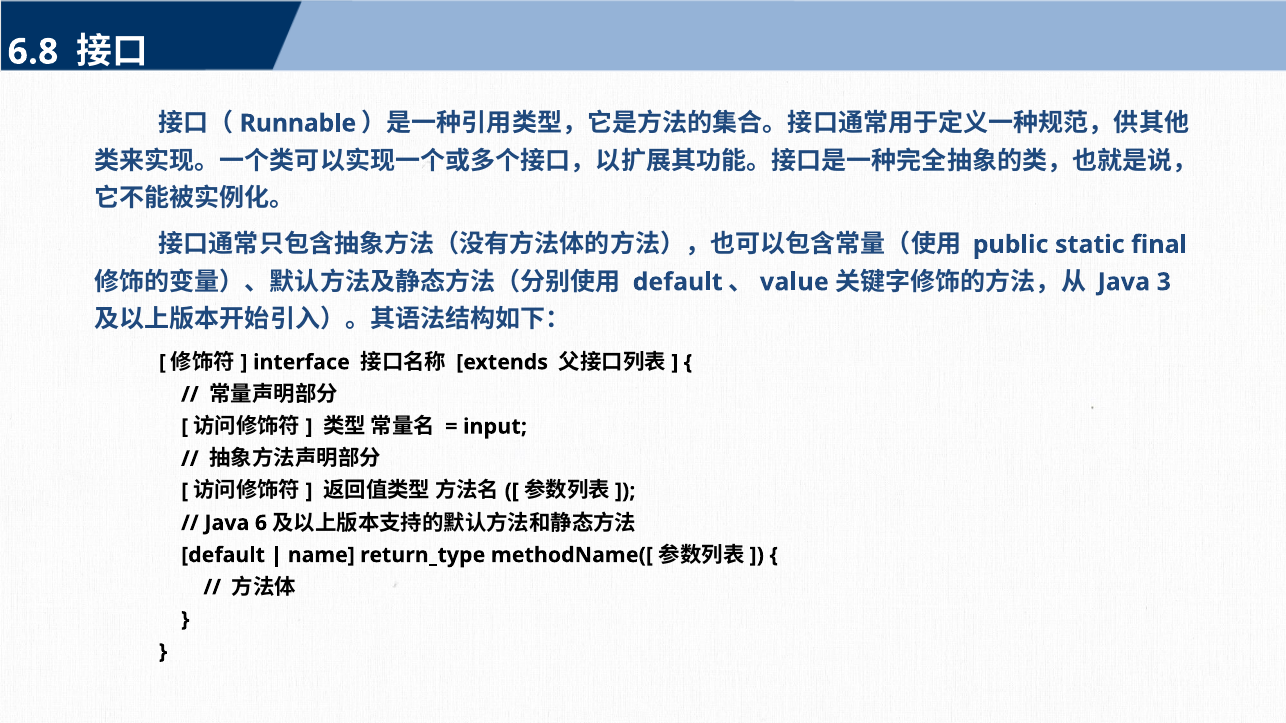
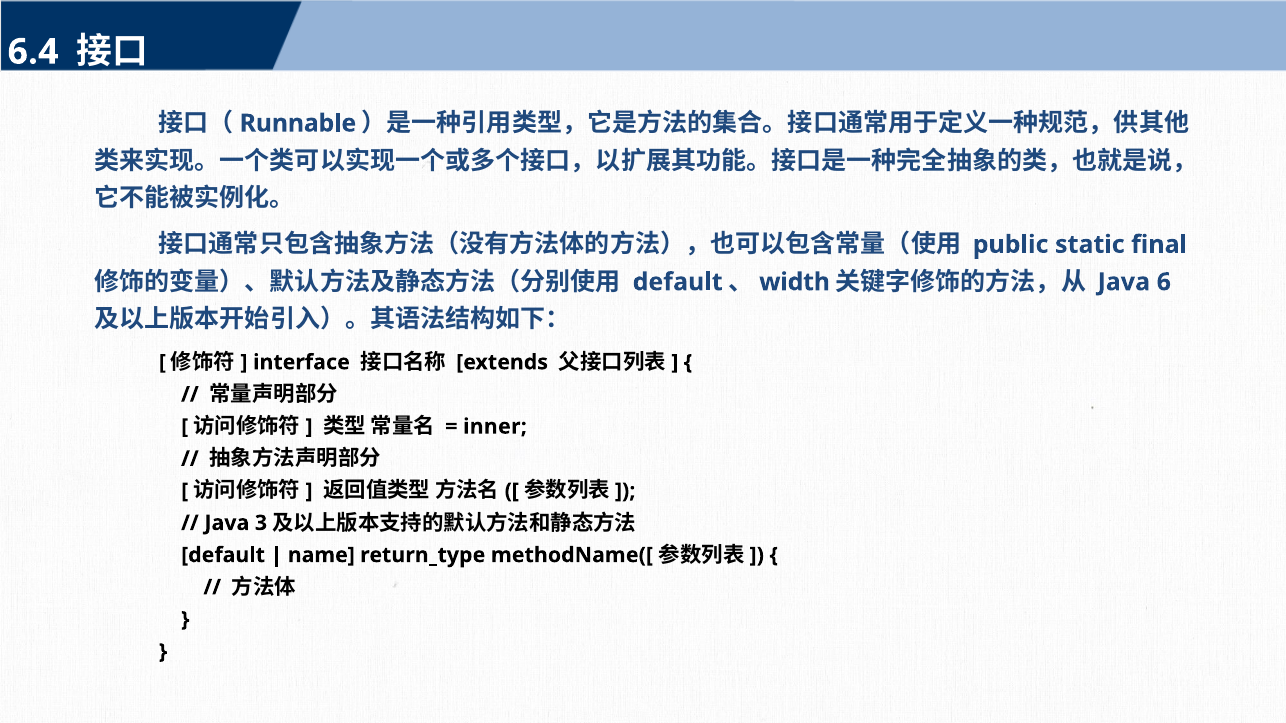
6.8: 6.8 -> 6.4 (33, 52)
value: value -> width (795, 282)
3: 3 -> 6 (1164, 282)
input: input -> inner (495, 427)
6: 6 -> 3 (261, 523)
